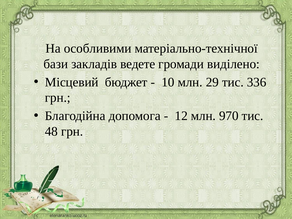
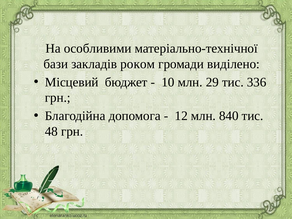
ведете: ведете -> роком (138, 64)
970: 970 -> 840 (229, 116)
